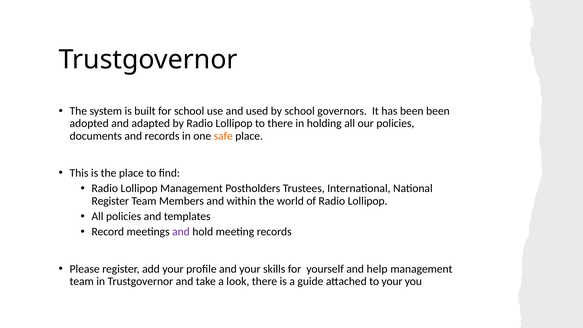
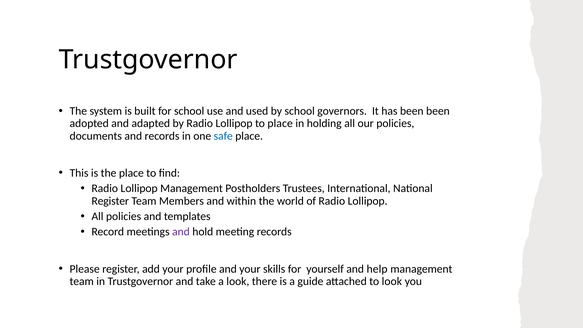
to there: there -> place (280, 123)
safe colour: orange -> blue (223, 136)
to your: your -> look (392, 281)
